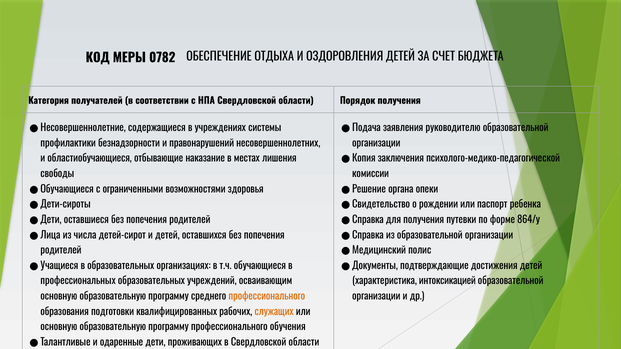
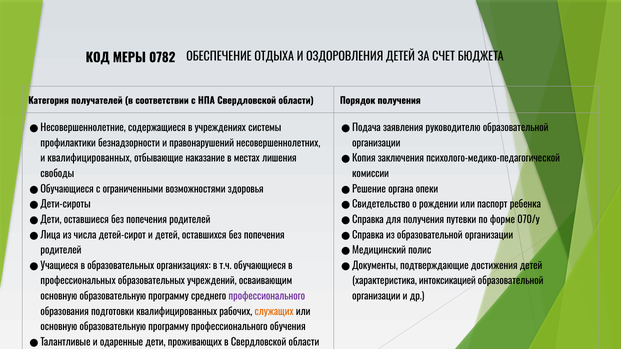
и областиобучающиеся: областиобучающиеся -> квалифицированных (90, 159)
864/у: 864/у -> 070/у (529, 220)
профессионального colour: orange -> purple (267, 297)
